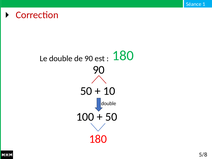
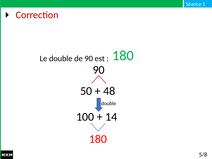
10: 10 -> 48 (109, 91)
50: 50 -> 14 (111, 117)
